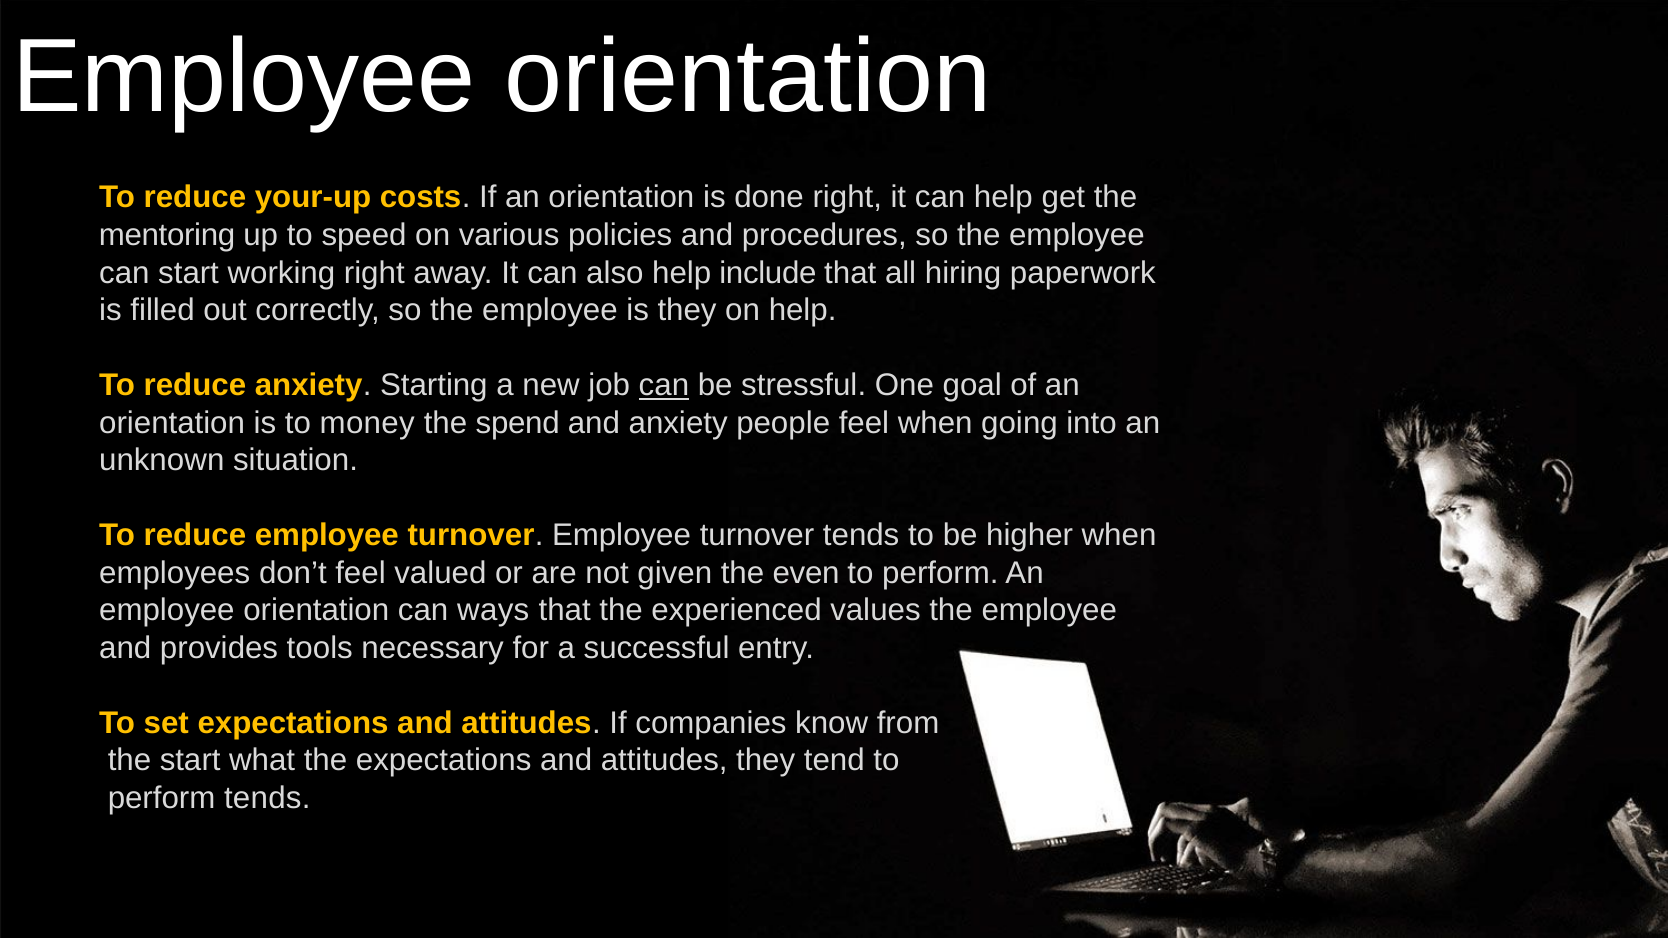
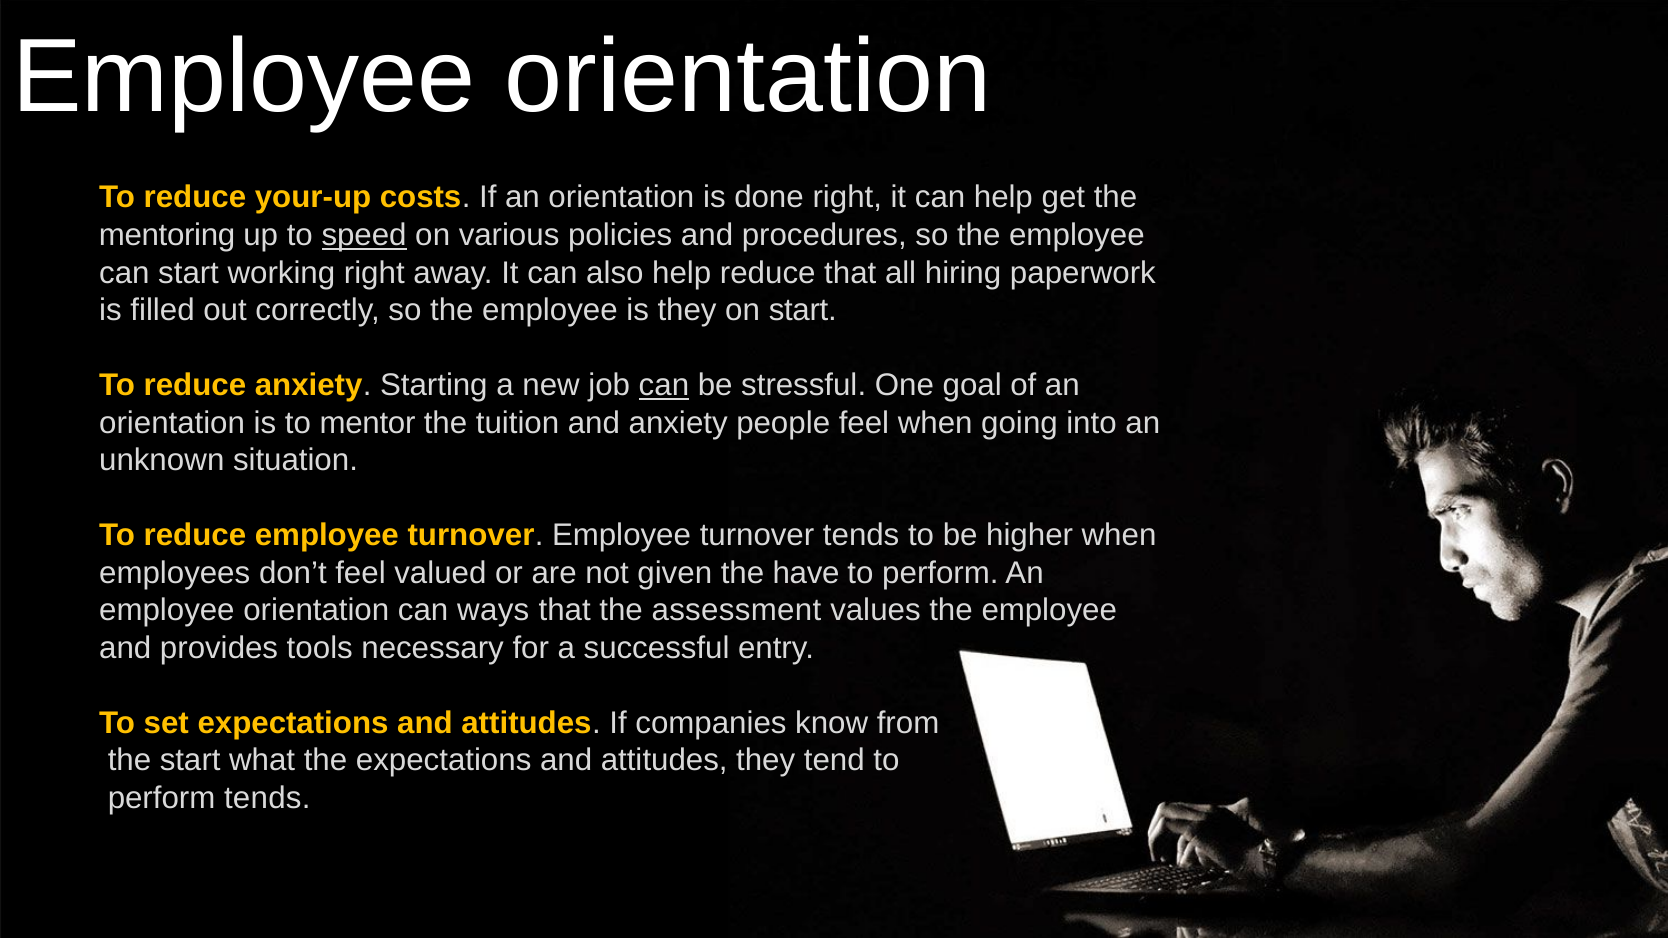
speed underline: none -> present (364, 235)
help include: include -> reduce (768, 273)
on help: help -> start (803, 310)
money: money -> mentor (368, 423)
spend: spend -> tuition (518, 423)
even: even -> have (806, 573)
experienced: experienced -> assessment (736, 611)
